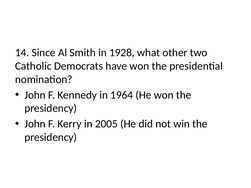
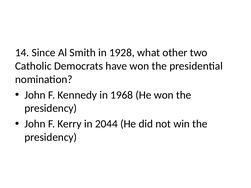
1964: 1964 -> 1968 (122, 95)
2005: 2005 -> 2044 (106, 124)
